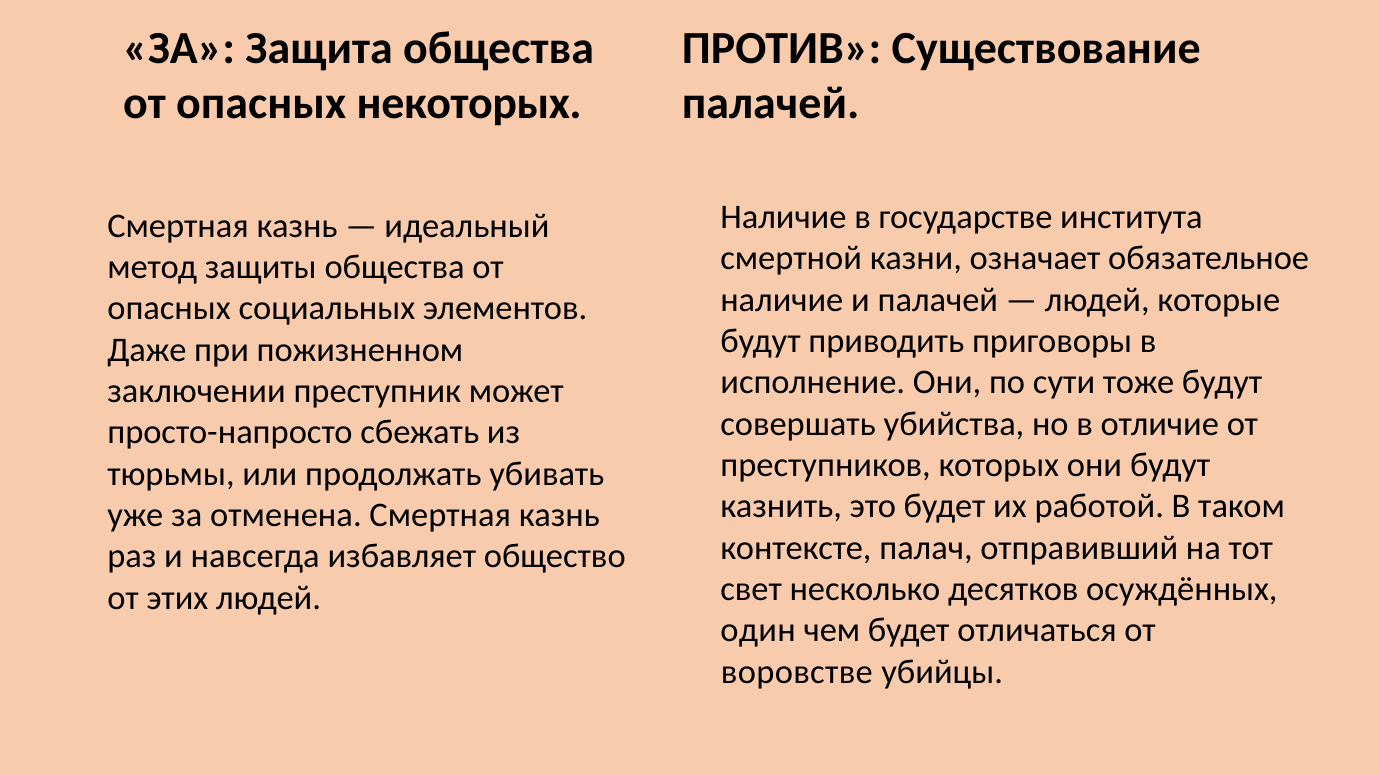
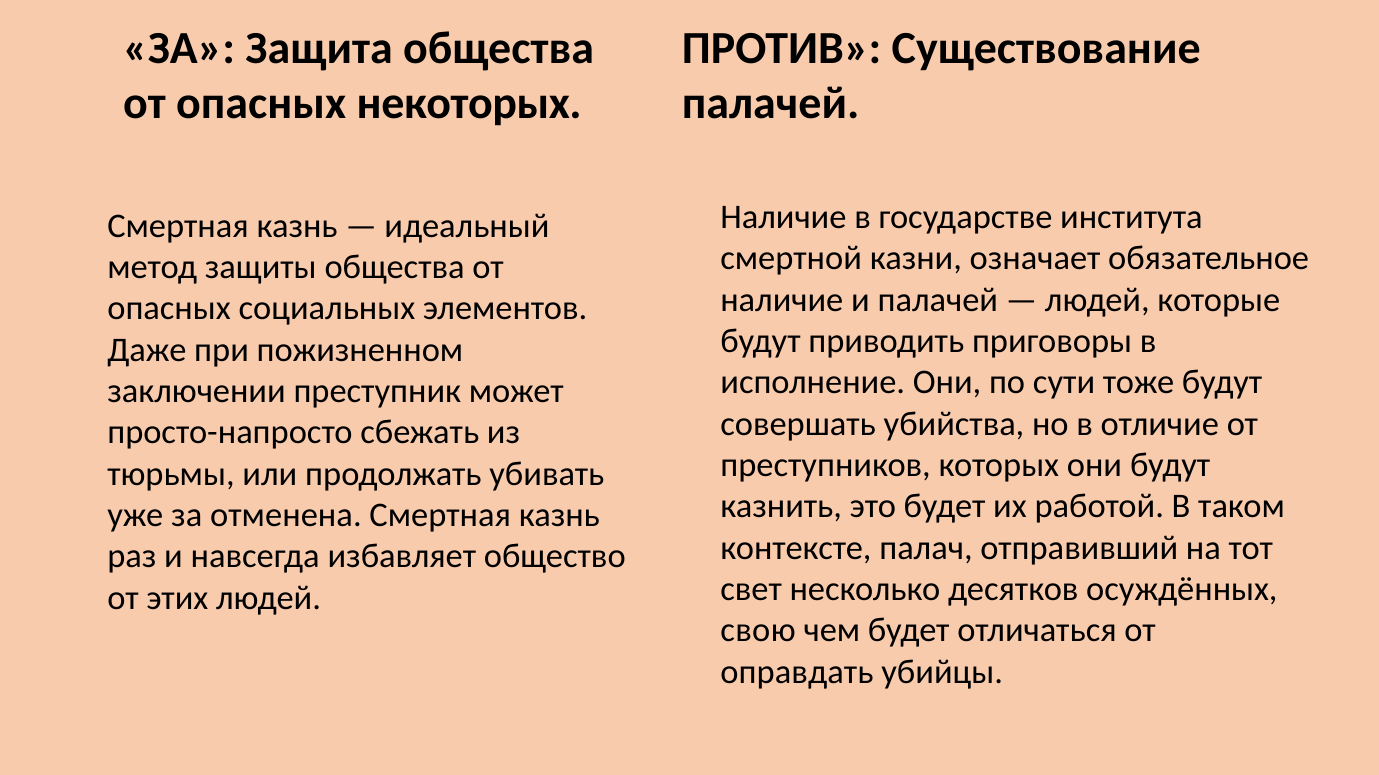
один: один -> свою (758, 631)
воровстве: воровстве -> оправдать (797, 672)
